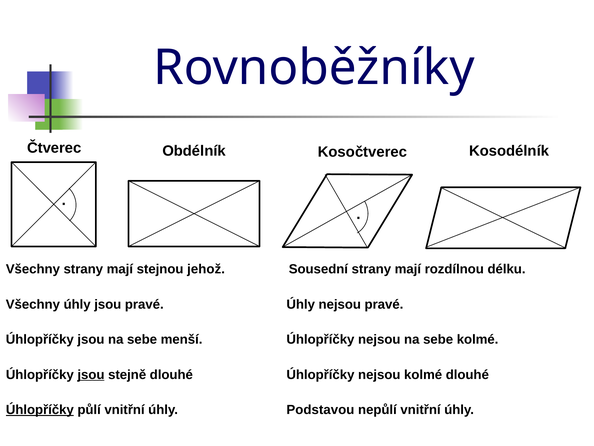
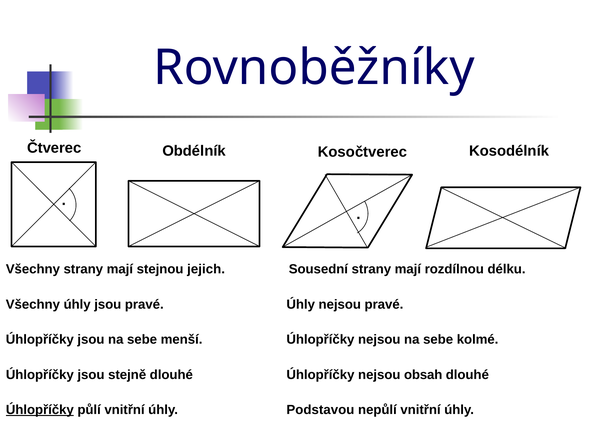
jehož: jehož -> jejich (206, 269)
jsou underline: present -> none (91, 374)
nejsou kolmé: kolmé -> obsah (423, 374)
